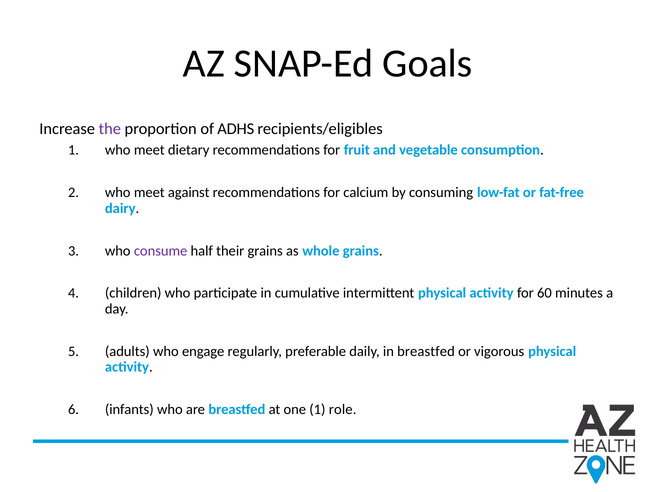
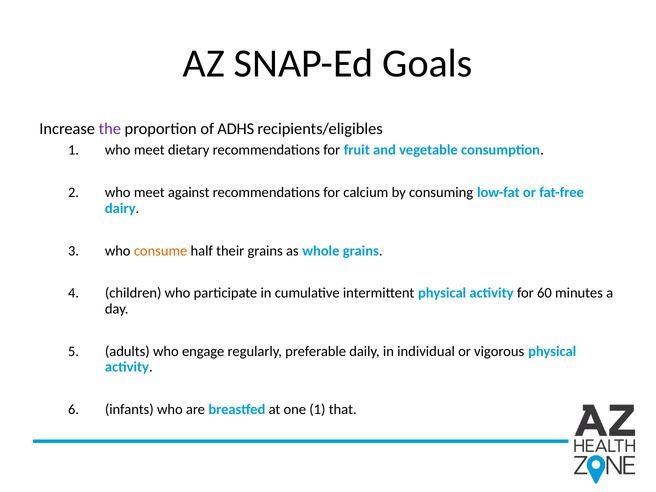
consume colour: purple -> orange (161, 251)
in breastfed: breastfed -> individual (426, 351)
role: role -> that (343, 409)
